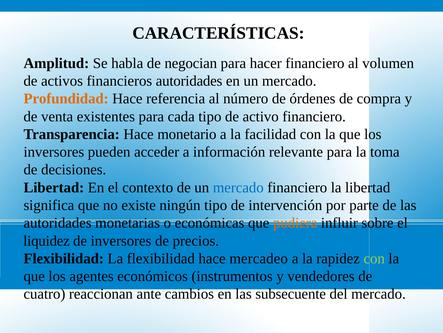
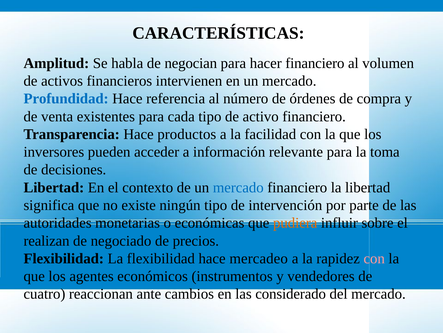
financieros autoridades: autoridades -> intervienen (189, 81)
Profundidad colour: orange -> blue (66, 98)
monetario: monetario -> productos (187, 134)
liquidez: liquidez -> realizan (47, 240)
de inversores: inversores -> negociado (121, 240)
con colour: light green -> pink (374, 258)
subsecuente: subsecuente -> considerado (291, 293)
